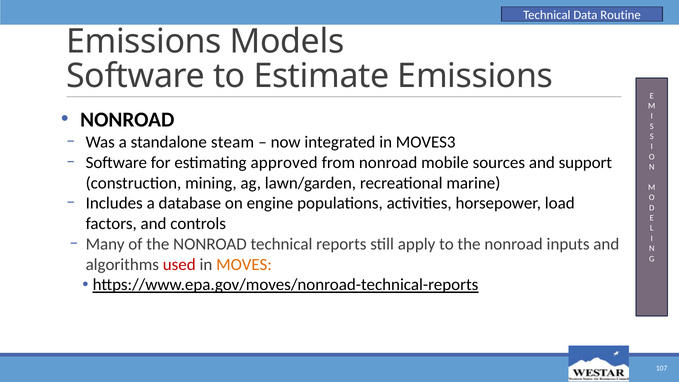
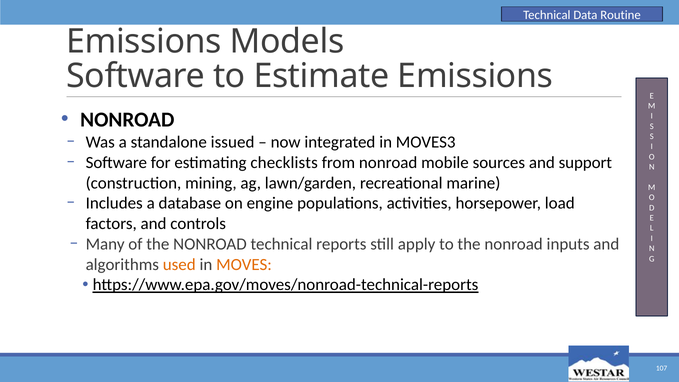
steam: steam -> issued (233, 142)
approved: approved -> checklists (284, 163)
used colour: red -> orange (179, 264)
